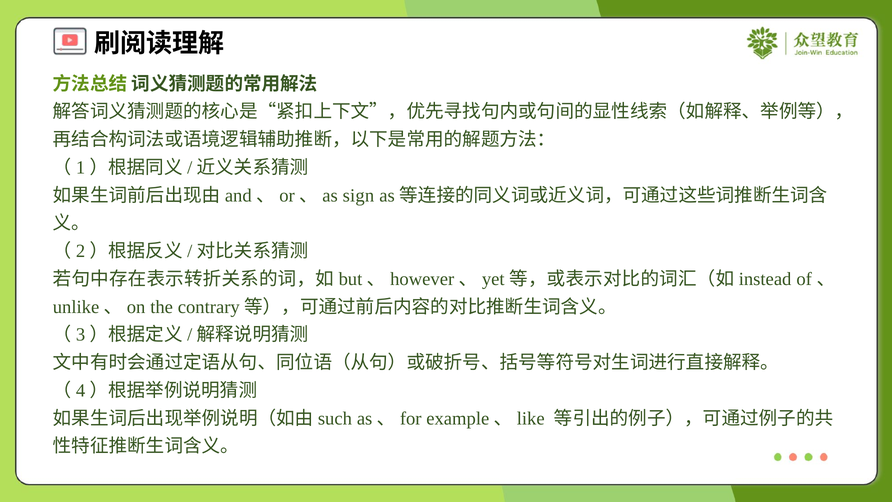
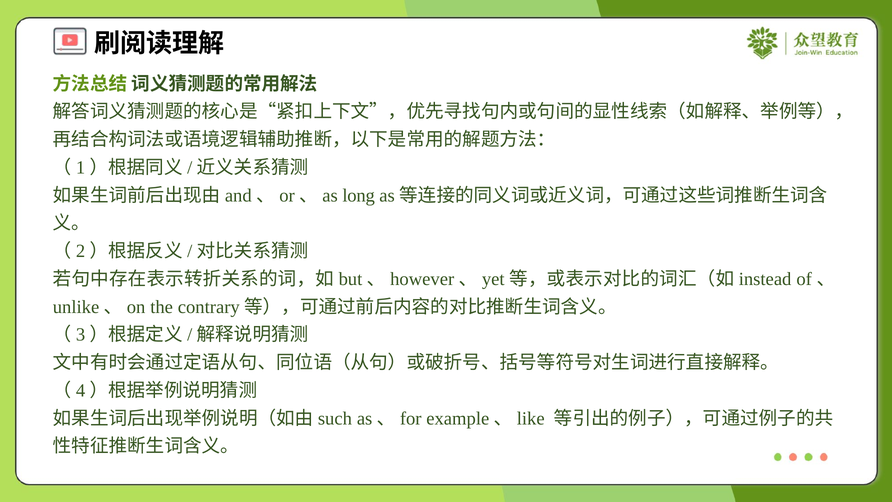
sign: sign -> long (359, 195)
